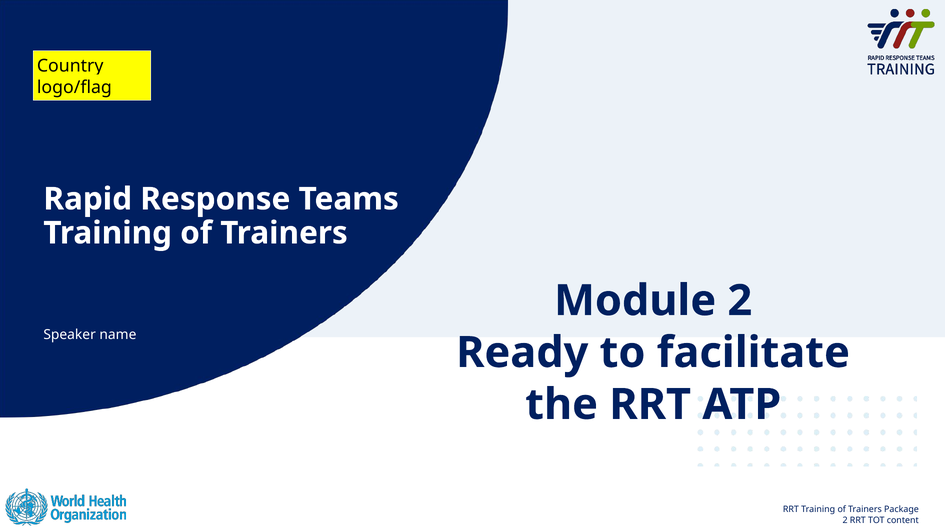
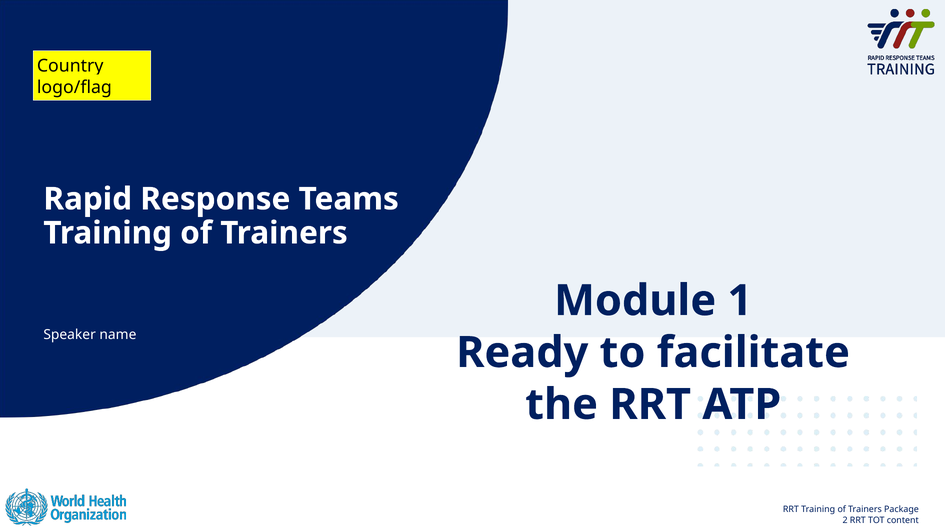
Module 2: 2 -> 1 (740, 301)
